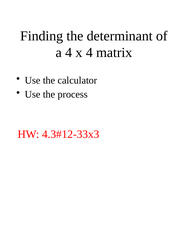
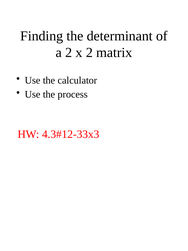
a 4: 4 -> 2 (69, 52)
x 4: 4 -> 2 (89, 52)
